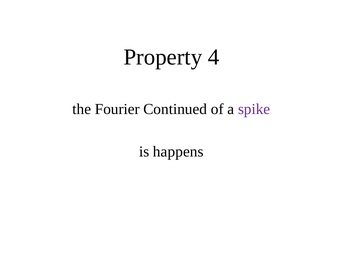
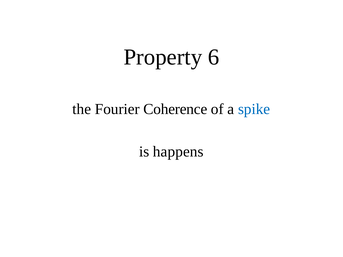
4: 4 -> 6 (214, 57)
Continued: Continued -> Coherence (175, 109)
spike colour: purple -> blue (254, 109)
